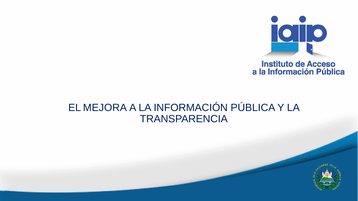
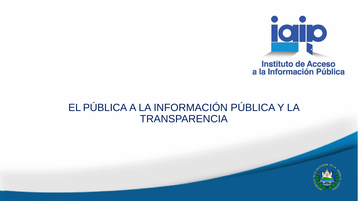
EL MEJORA: MEJORA -> PÚBLICA (105, 108)
